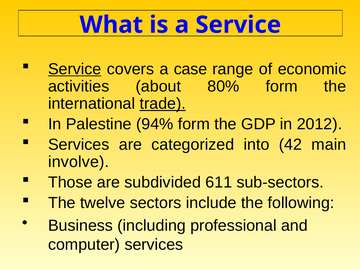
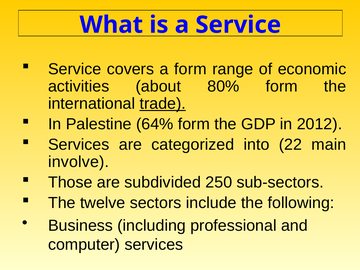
Service underline: present -> none (75, 69)
a case: case -> form (190, 69)
94%: 94% -> 64% (155, 124)
42: 42 -> 22 (290, 145)
611: 611 -> 250 (219, 182)
